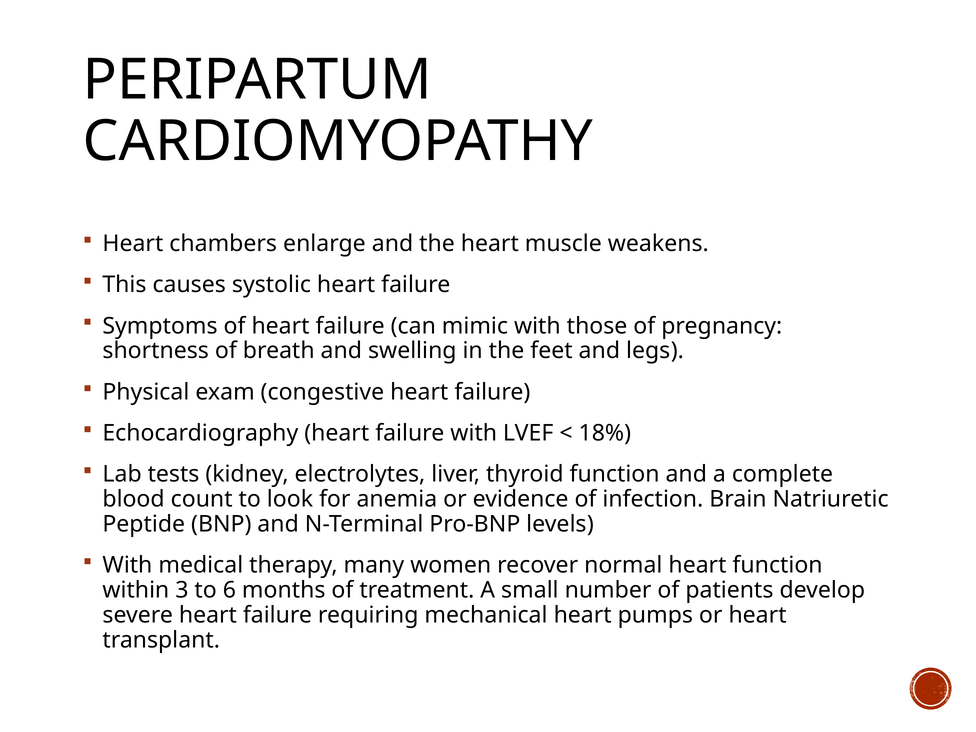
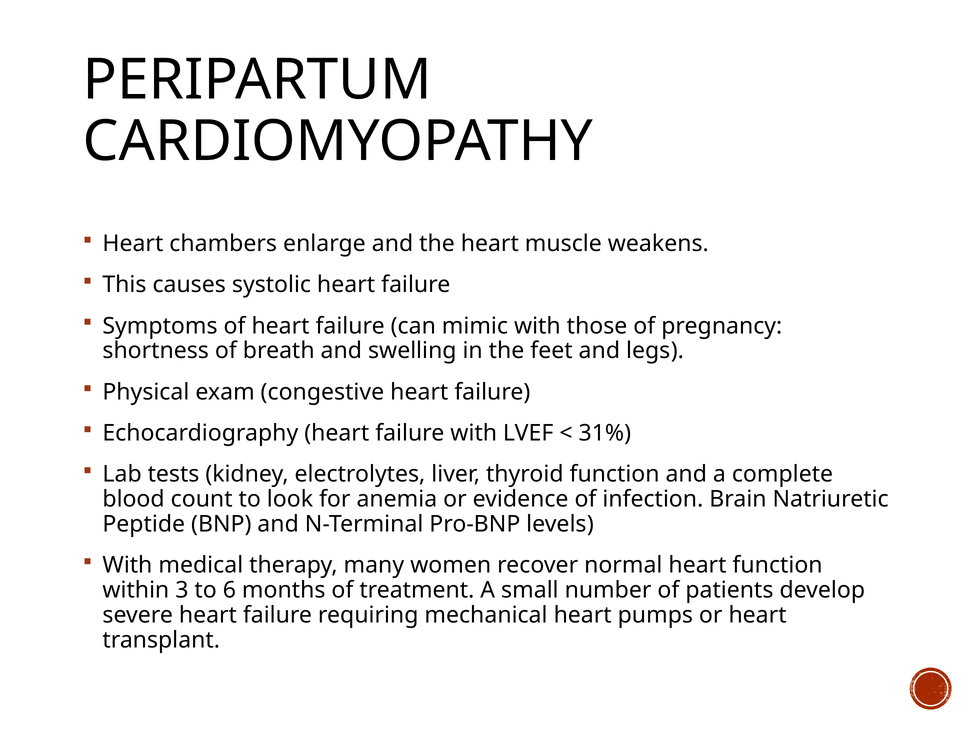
18%: 18% -> 31% (605, 433)
